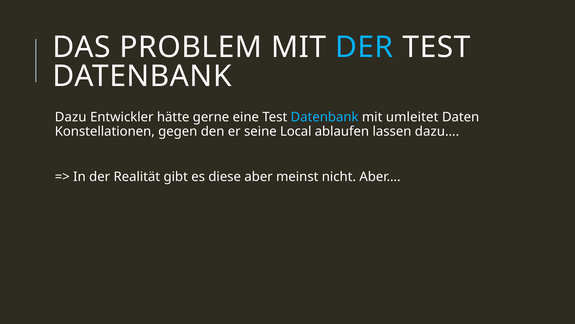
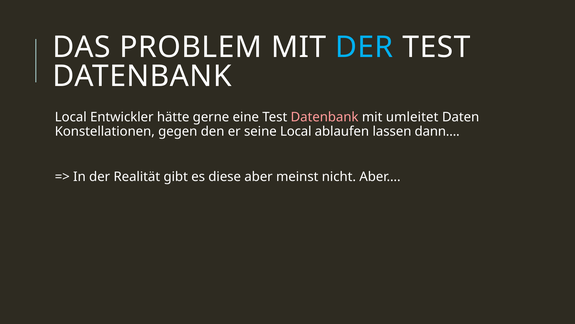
Dazu: Dazu -> Local (71, 117)
Datenbank colour: light blue -> pink (325, 117)
dazu…: dazu… -> dann… (437, 131)
